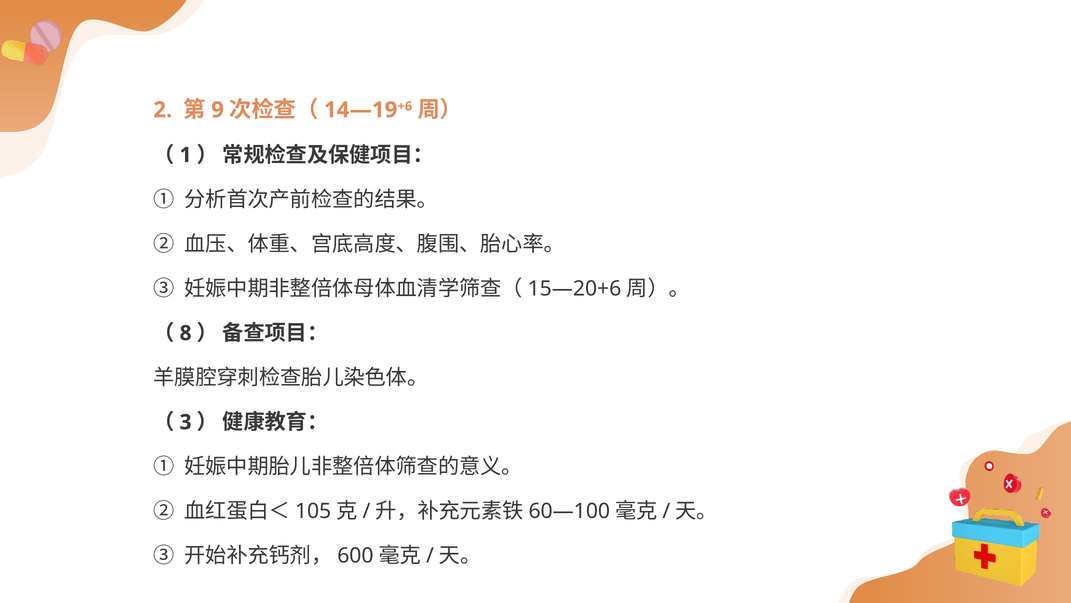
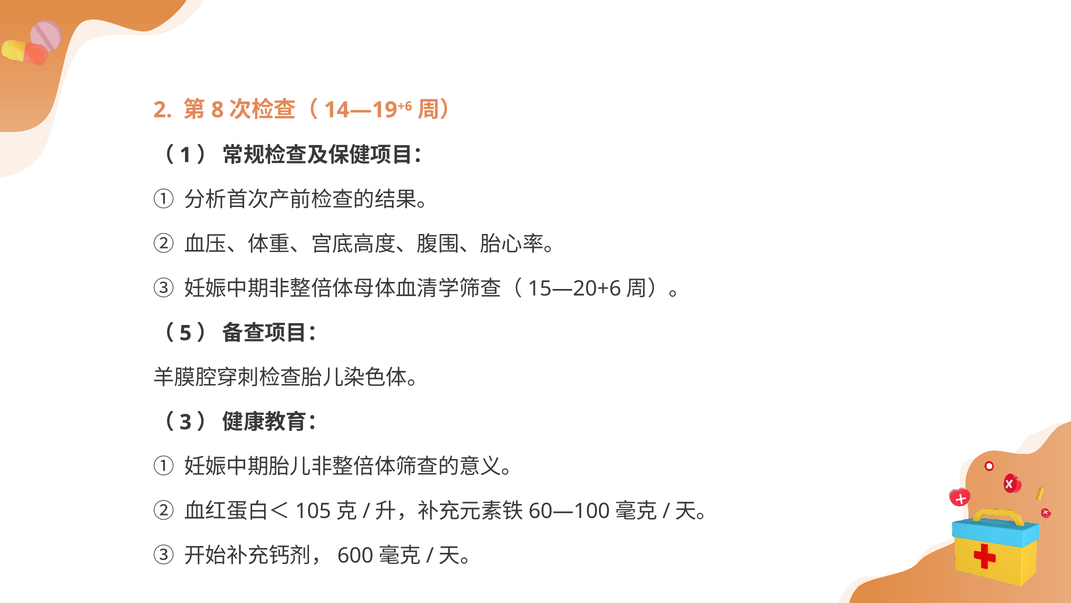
9: 9 -> 8 (218, 110)
8: 8 -> 5 (186, 333)
